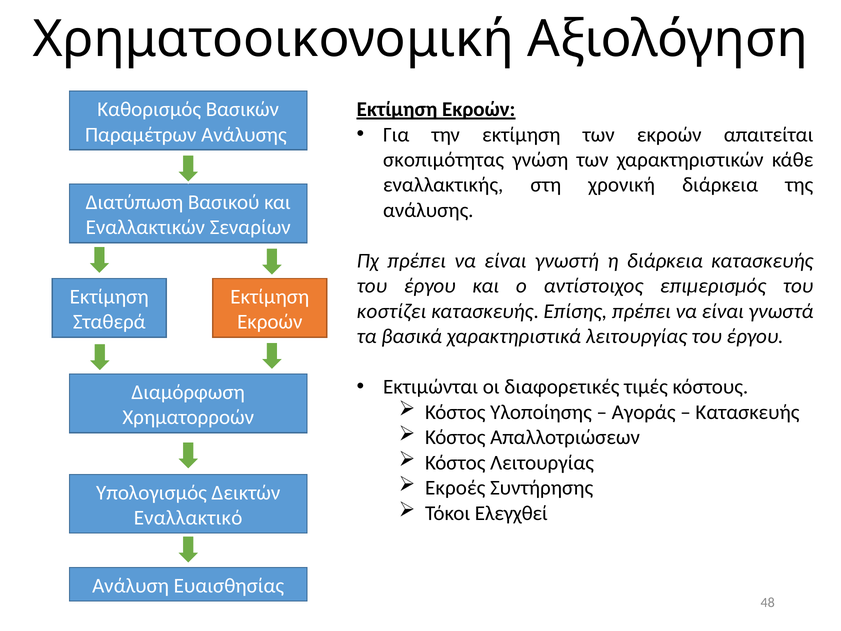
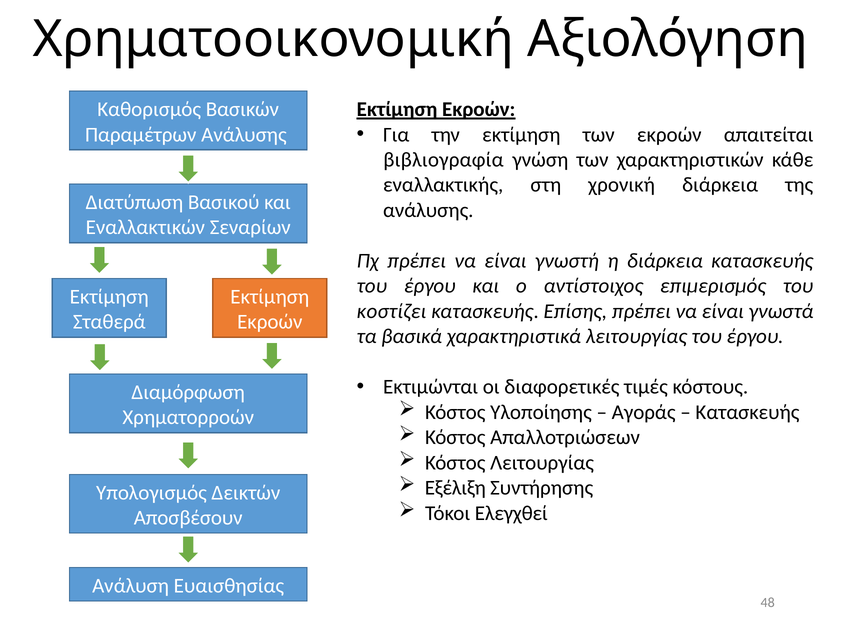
σκοπιμότητας: σκοπιμότητας -> βιβλιογραφία (443, 160)
Εκροές: Εκροές -> Εξέλιξη (455, 488)
Εναλλακτικό: Εναλλακτικό -> Αποσβέσουν (188, 518)
